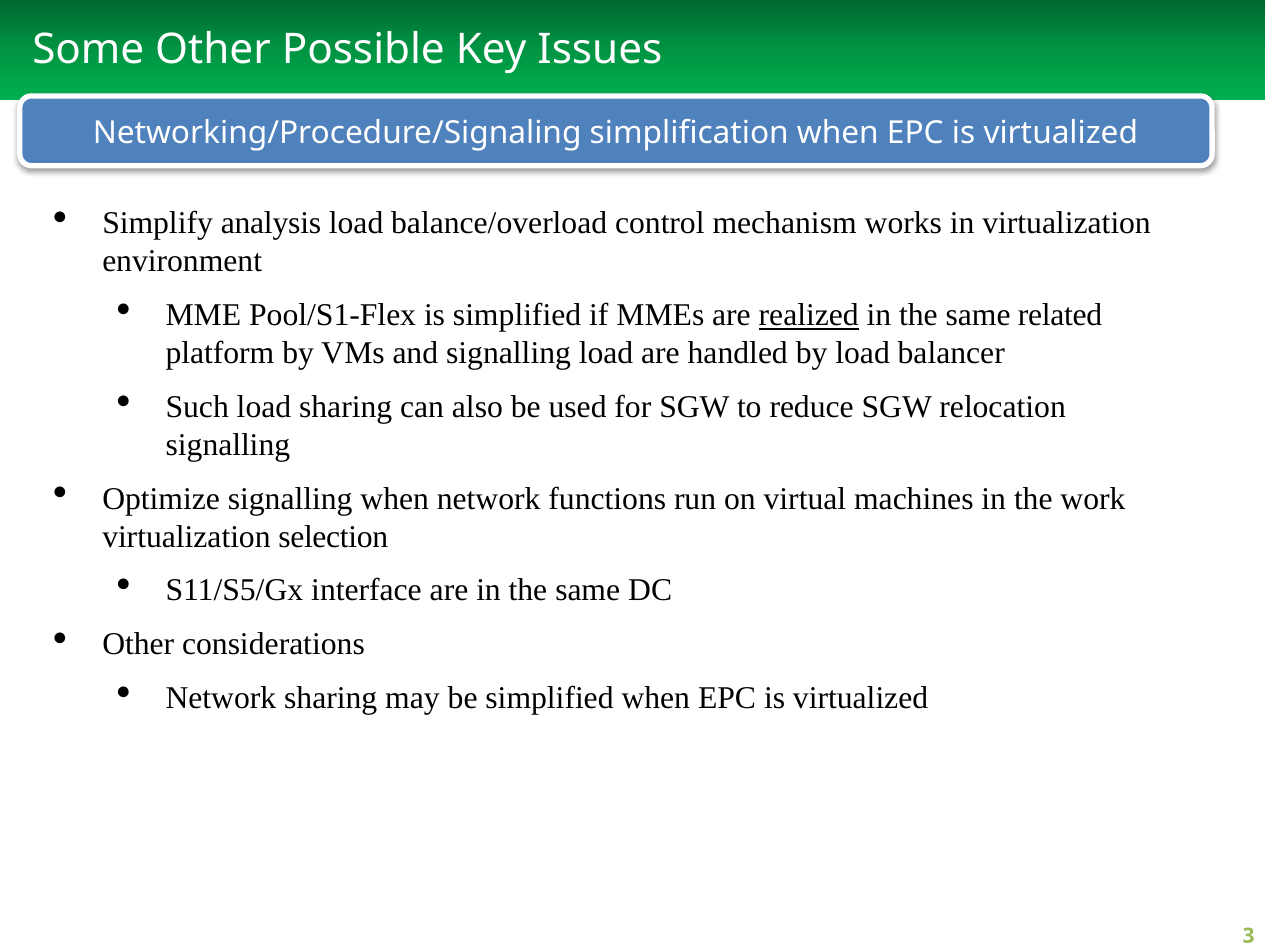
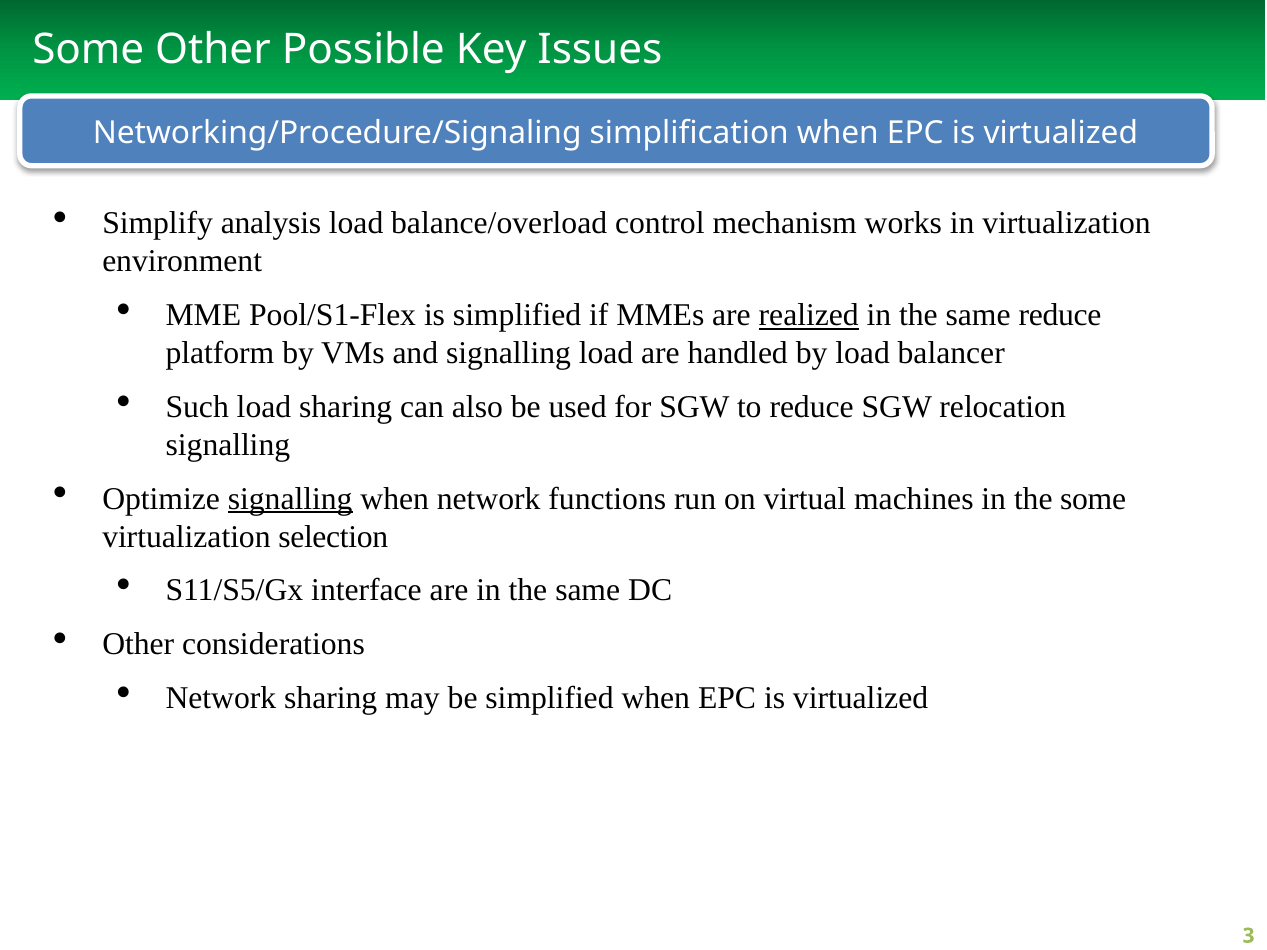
same related: related -> reduce (1060, 315)
signalling underline: none -> present (290, 499)
the work: work -> some (1093, 499)
